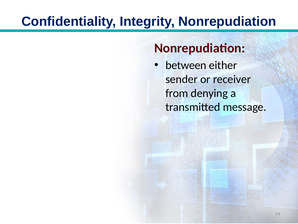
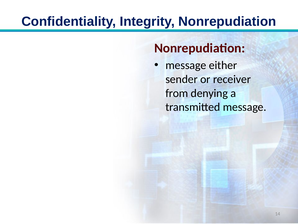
between: between -> message (186, 65)
